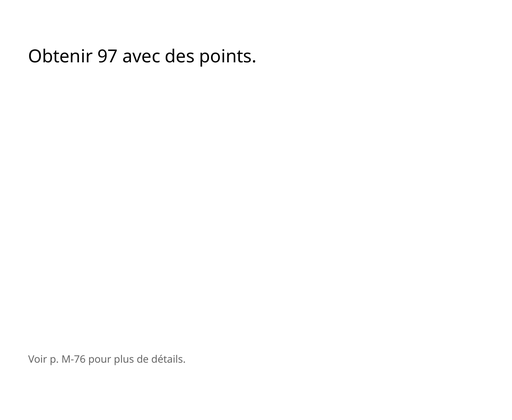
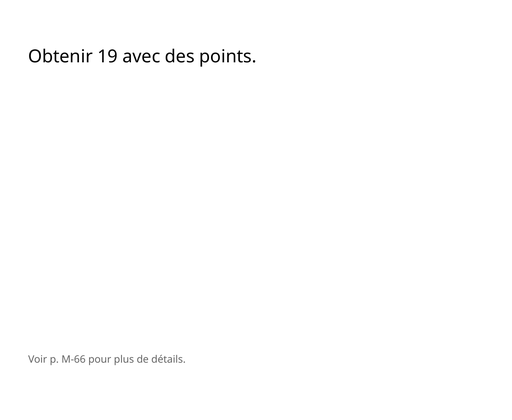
97: 97 -> 19 (108, 56)
M-76: M-76 -> M-66 (74, 359)
